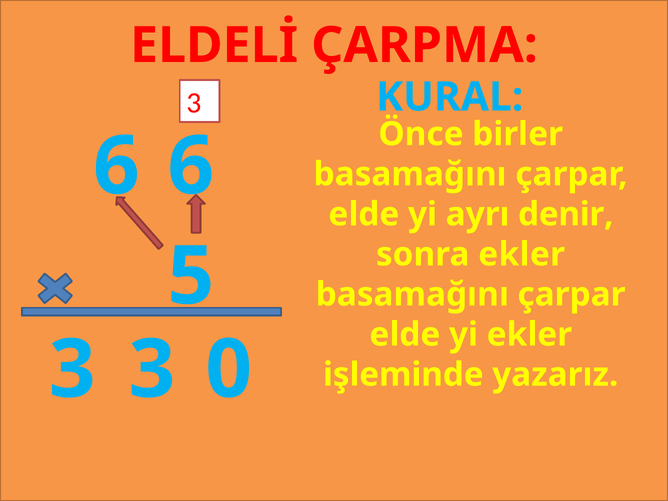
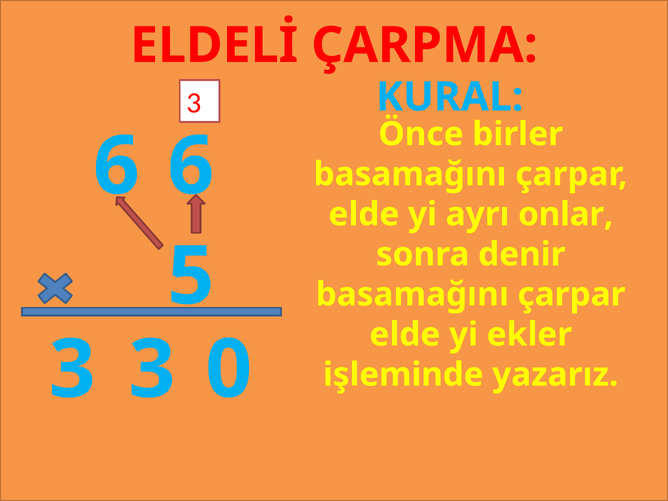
denir: denir -> onlar (566, 214)
sonra ekler: ekler -> denir (522, 254)
